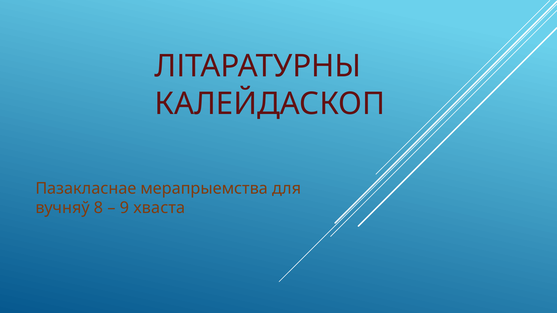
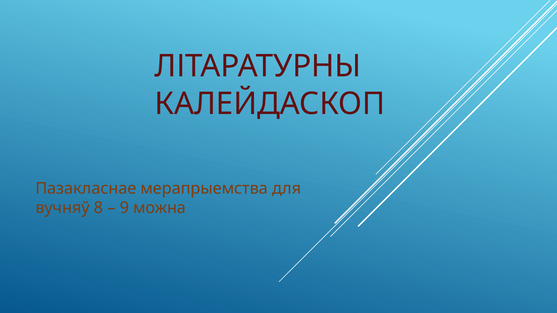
хваста: хваста -> можна (159, 208)
